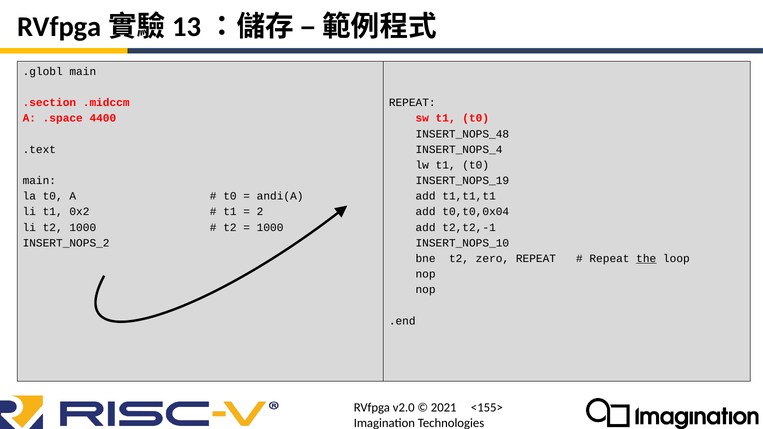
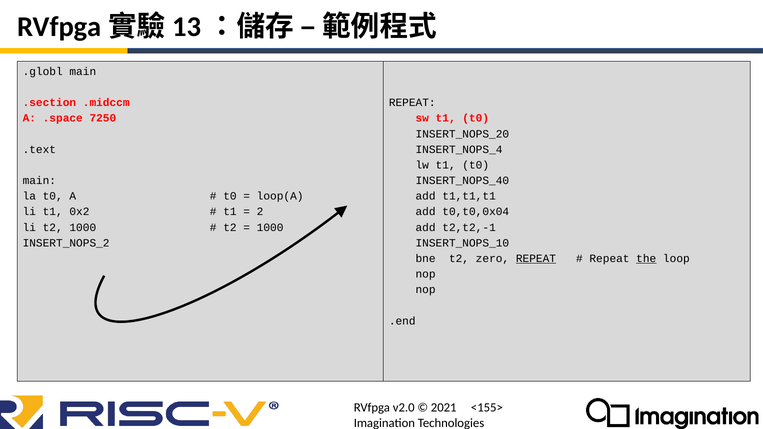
4400: 4400 -> 7250 (103, 118)
INSERT_NOPS_48: INSERT_NOPS_48 -> INSERT_NOPS_20 (462, 134)
INSERT_NOPS_19: INSERT_NOPS_19 -> INSERT_NOPS_40 (462, 181)
andi(A: andi(A -> loop(A (280, 196)
REPEAT underline: none -> present (536, 259)
